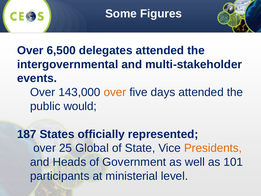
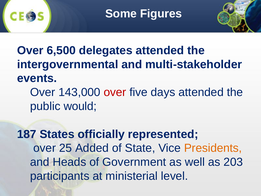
over colour: orange -> red (115, 92)
Global: Global -> Added (92, 148)
101: 101 -> 203 (233, 162)
